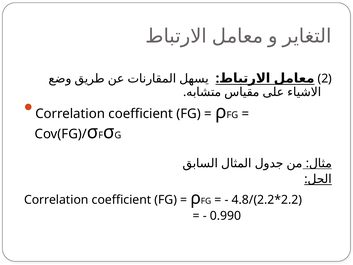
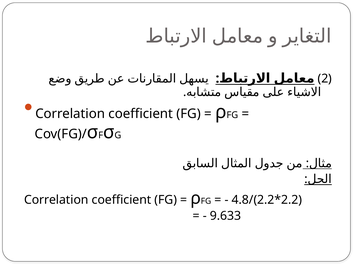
0.990: 0.990 -> 9.633 (226, 216)
